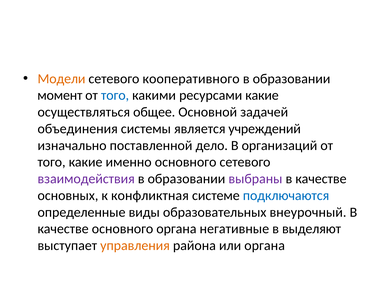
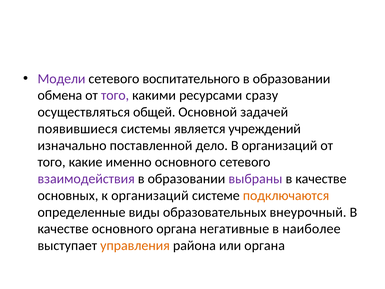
Модели colour: orange -> purple (61, 79)
кооперативного: кооперативного -> воспитательного (191, 79)
момент: момент -> обмена (60, 95)
того colour: blue -> purple (115, 95)
ресурсами какие: какие -> сразу (262, 95)
общее: общее -> общей (154, 112)
объединения: объединения -> появившиеся (78, 129)
к конфликтная: конфликтная -> организаций (150, 195)
подключаются colour: blue -> orange (286, 195)
выделяют: выделяют -> наиболее (311, 229)
